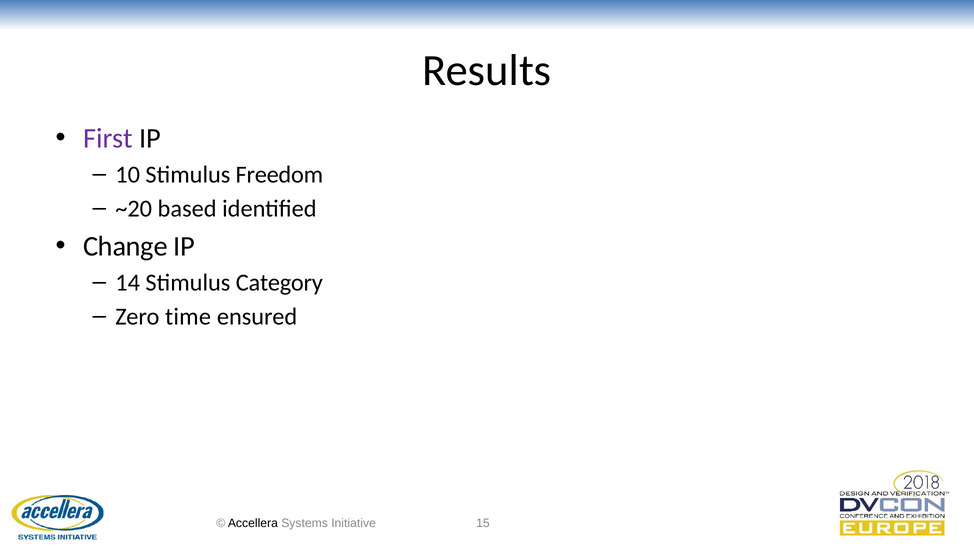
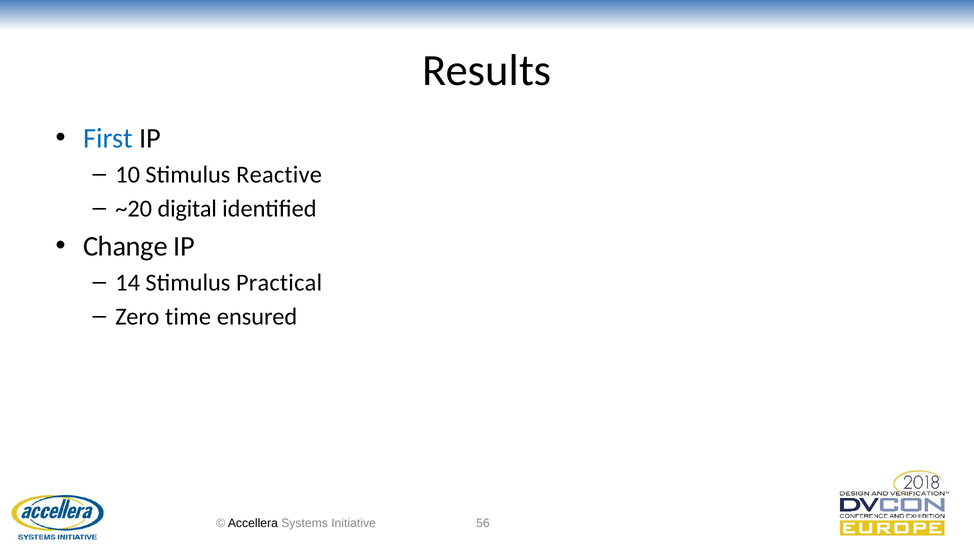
First colour: purple -> blue (108, 138)
Freedom: Freedom -> Reactive (279, 175)
based: based -> digital (187, 209)
Category: Category -> Practical (279, 283)
15: 15 -> 56 (483, 523)
